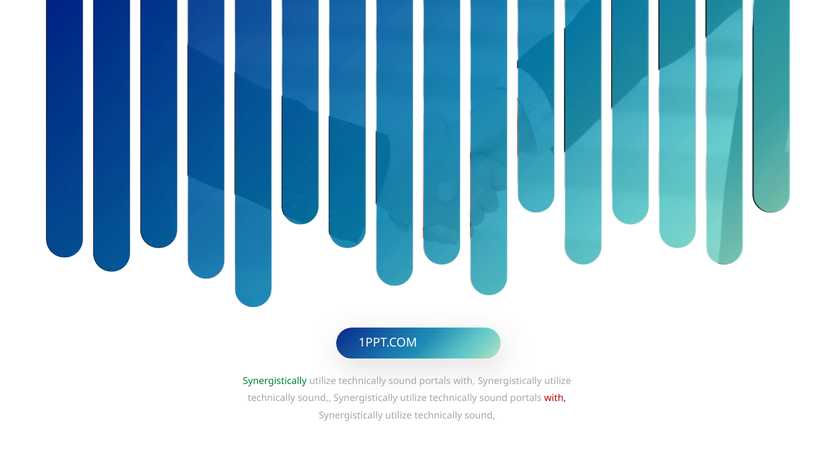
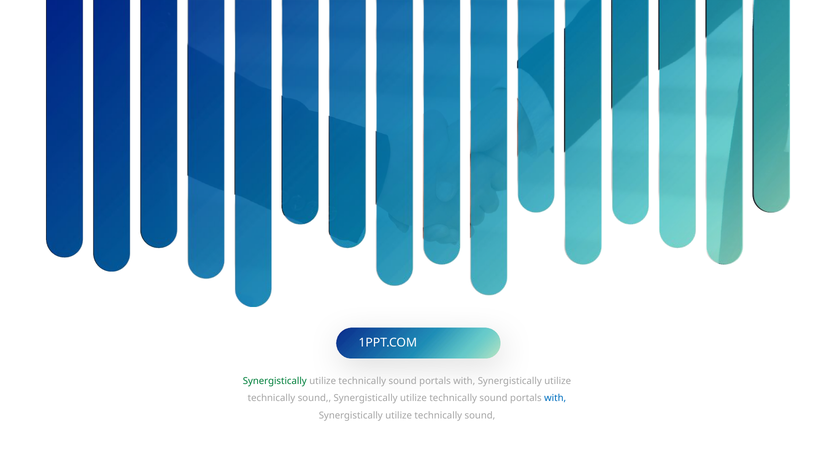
with colour: red -> blue (555, 398)
